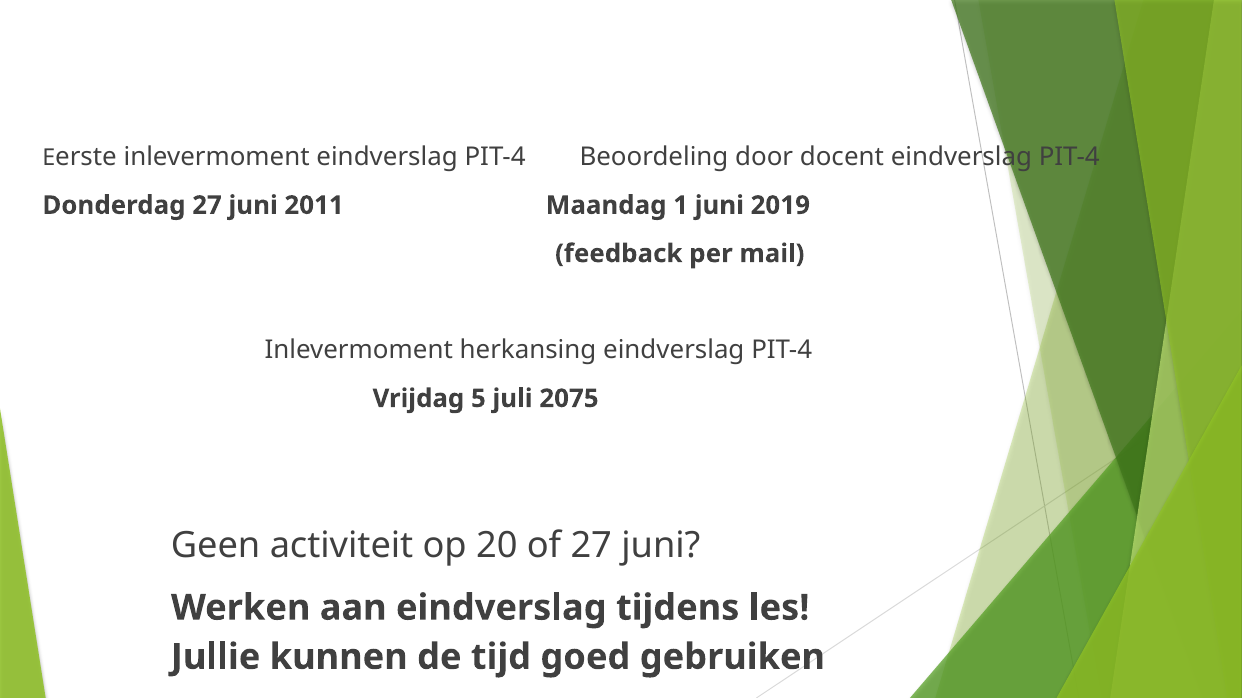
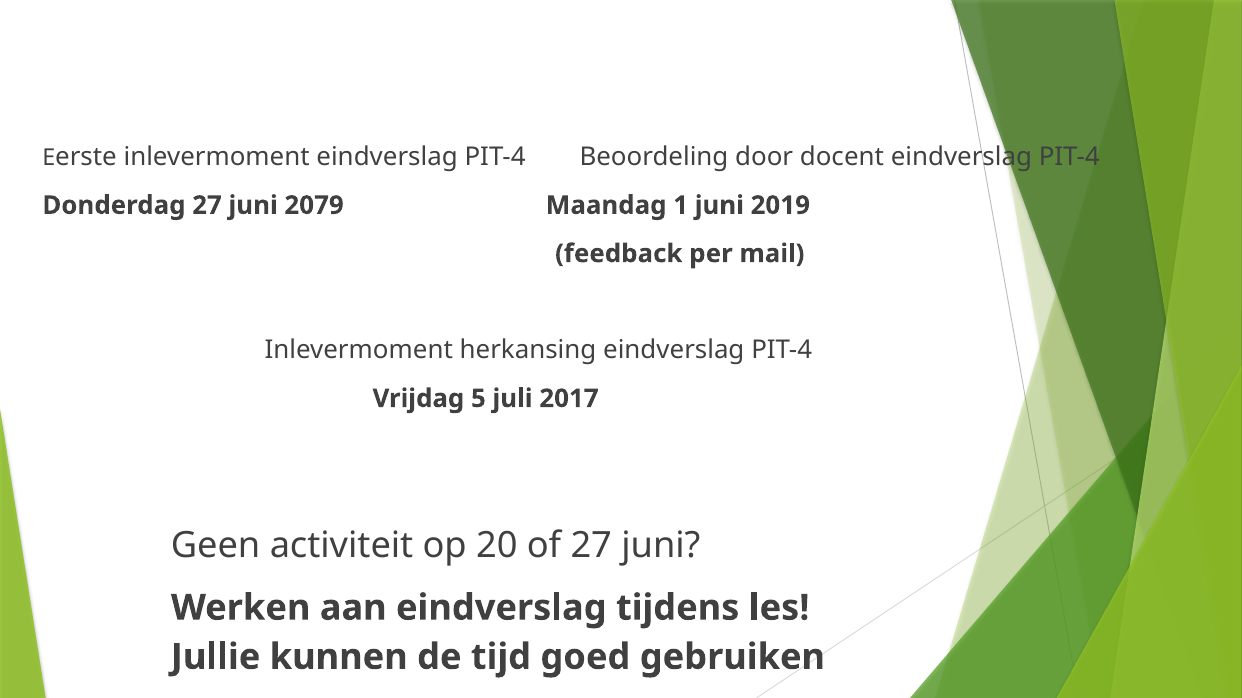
2011: 2011 -> 2079 (314, 206)
2075: 2075 -> 2017 (569, 399)
